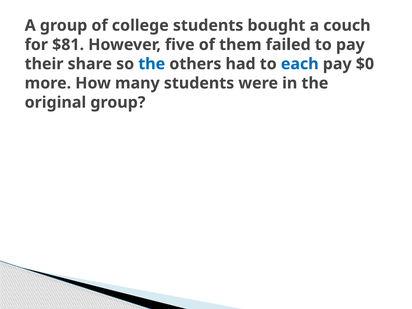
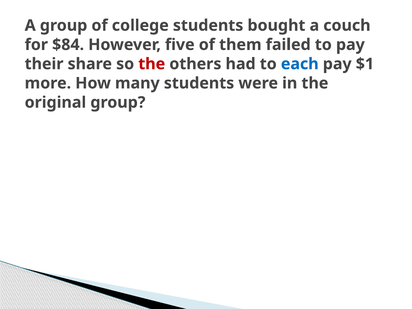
$81: $81 -> $84 (68, 45)
the colour: blue -> red (152, 64)
$0: $0 -> $1 (365, 64)
